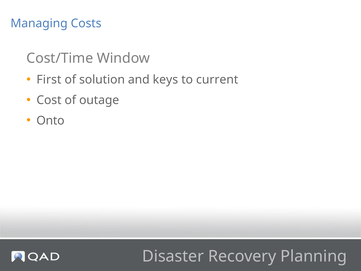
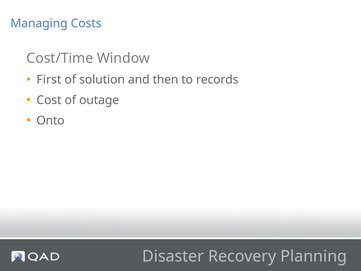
keys: keys -> then (166, 80)
current: current -> records (217, 80)
